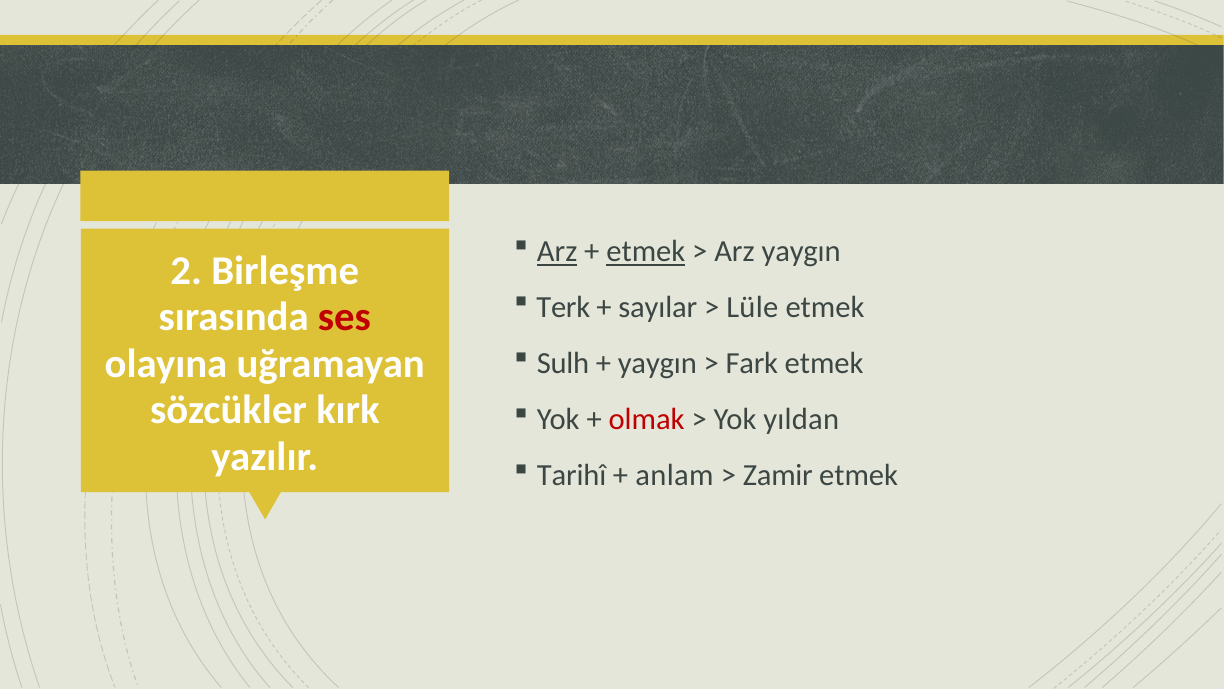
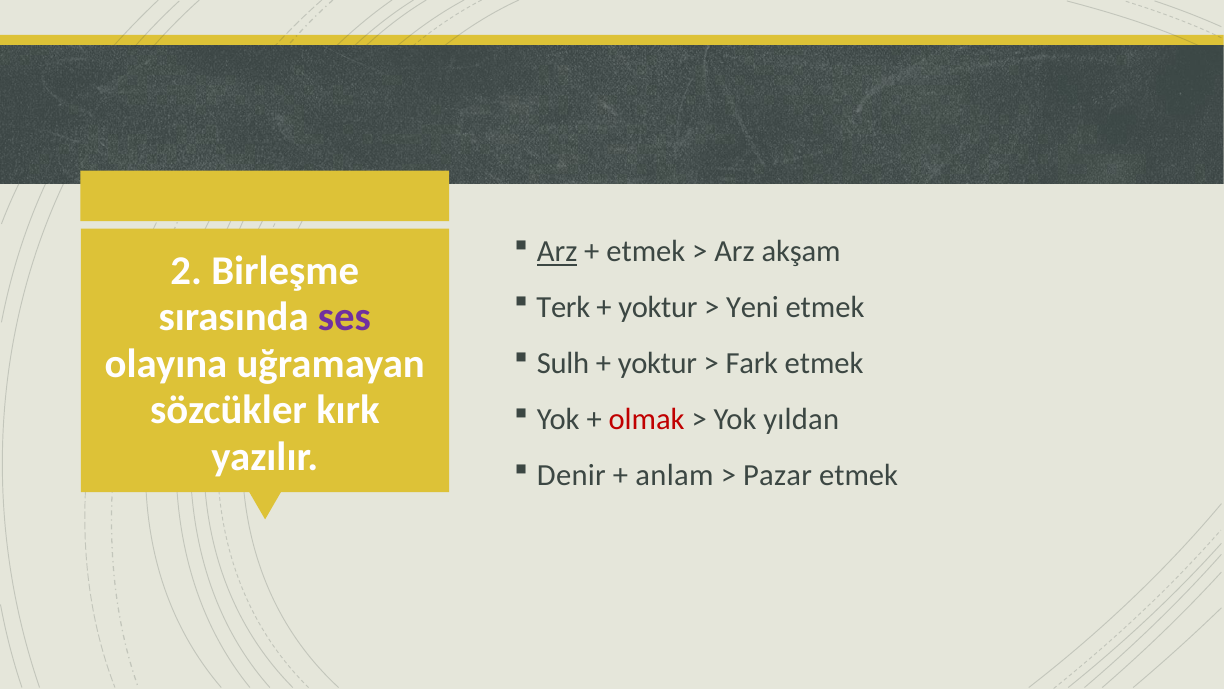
etmek underline: present -> none (646, 251)
Arz yaygın: yaygın -> akşam (801, 251)
sayılar: sayılar -> yoktur (658, 307)
Lüle: Lüle -> Yeni (753, 307)
ses colour: red -> purple (344, 317)
yaygın: yaygın -> yoktur (657, 363)
Tarihî: Tarihî -> Denir (571, 475)
Zamir: Zamir -> Pazar (778, 475)
